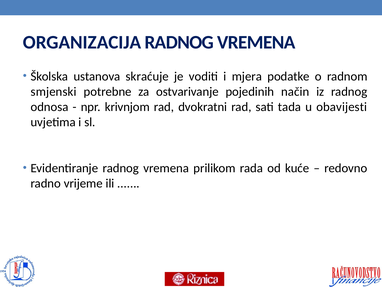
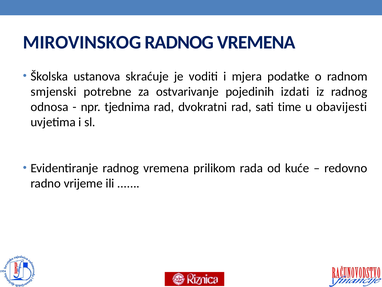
ORGANIZACIJA: ORGANIZACIJA -> MIROVINSKOG (82, 42)
način: način -> izdati (295, 92)
krivnjom: krivnjom -> tjednima (127, 107)
tada: tada -> time (290, 107)
